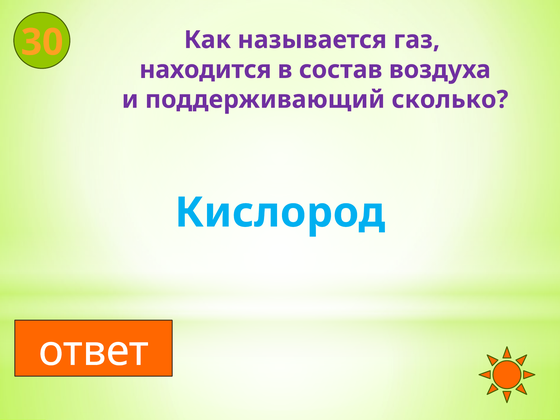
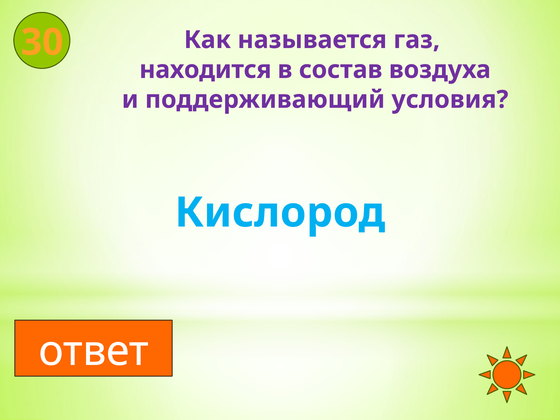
сколько: сколько -> условия (450, 100)
